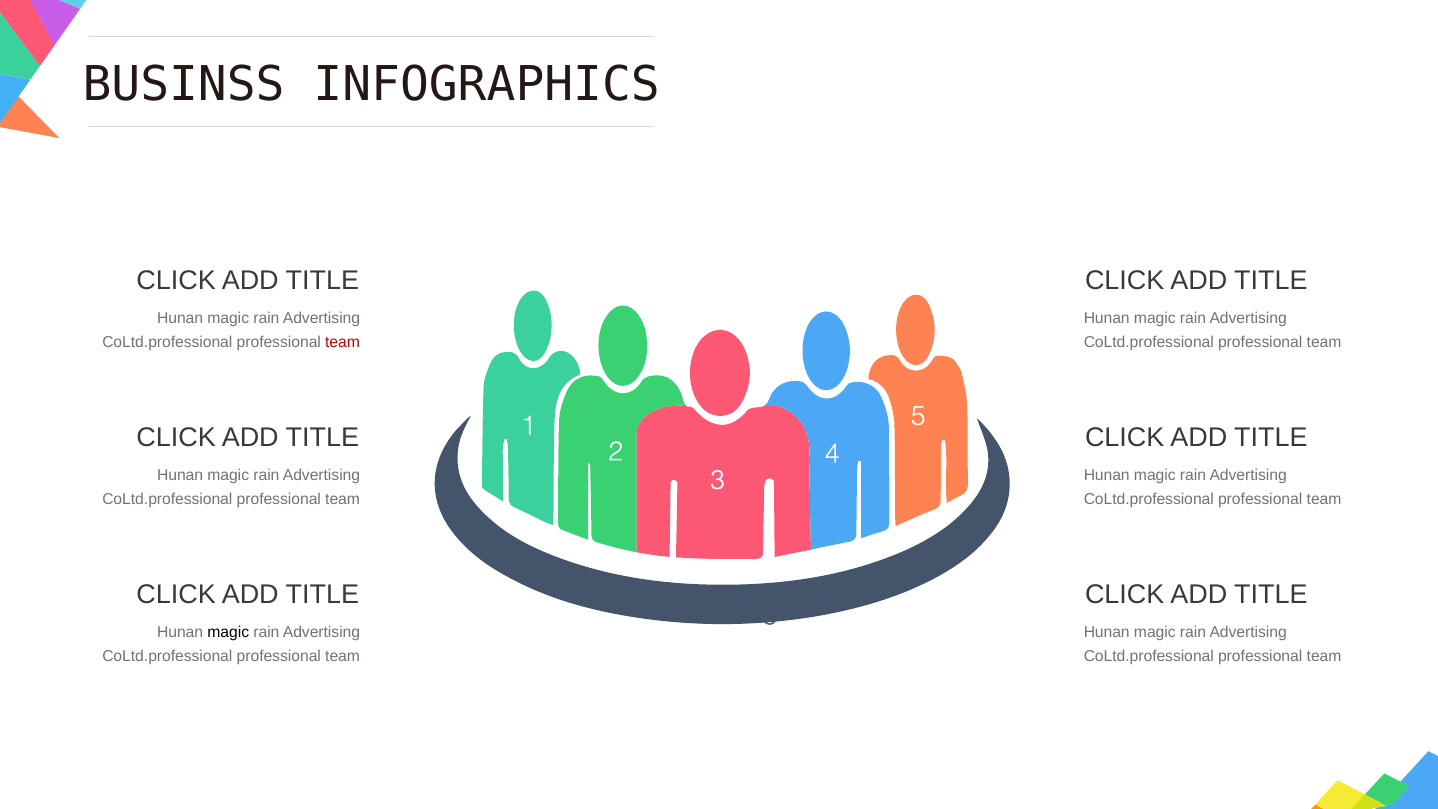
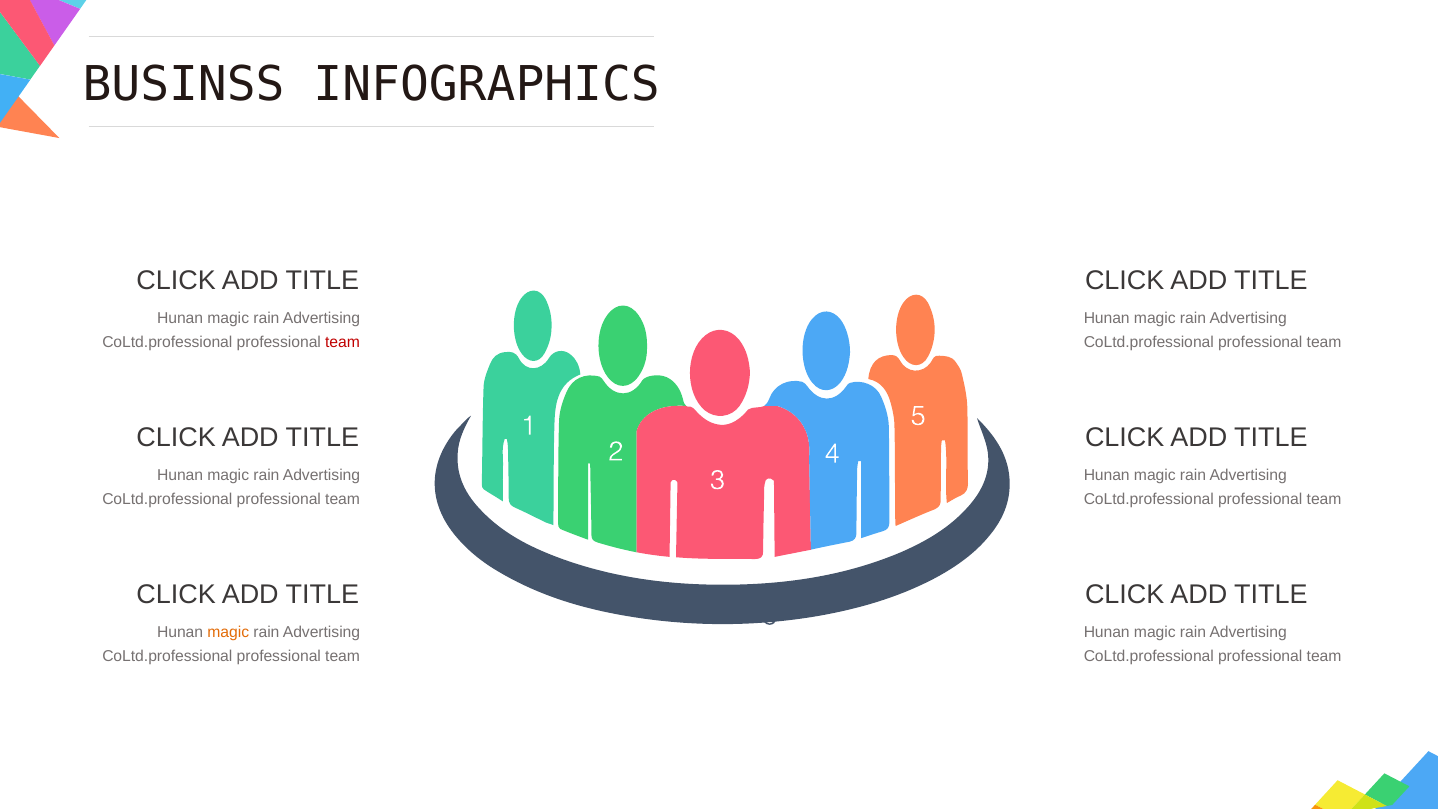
magic colour: black -> orange (228, 632)
